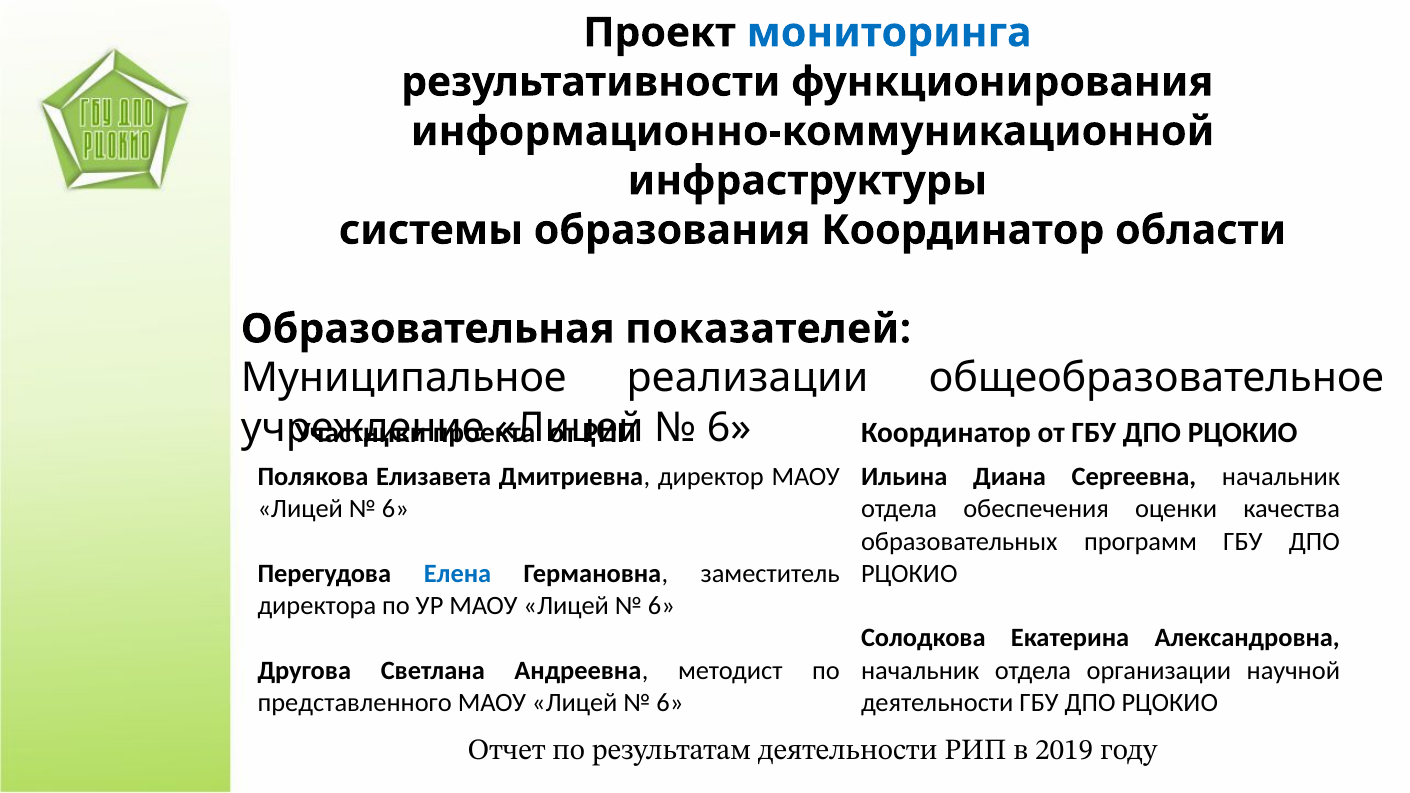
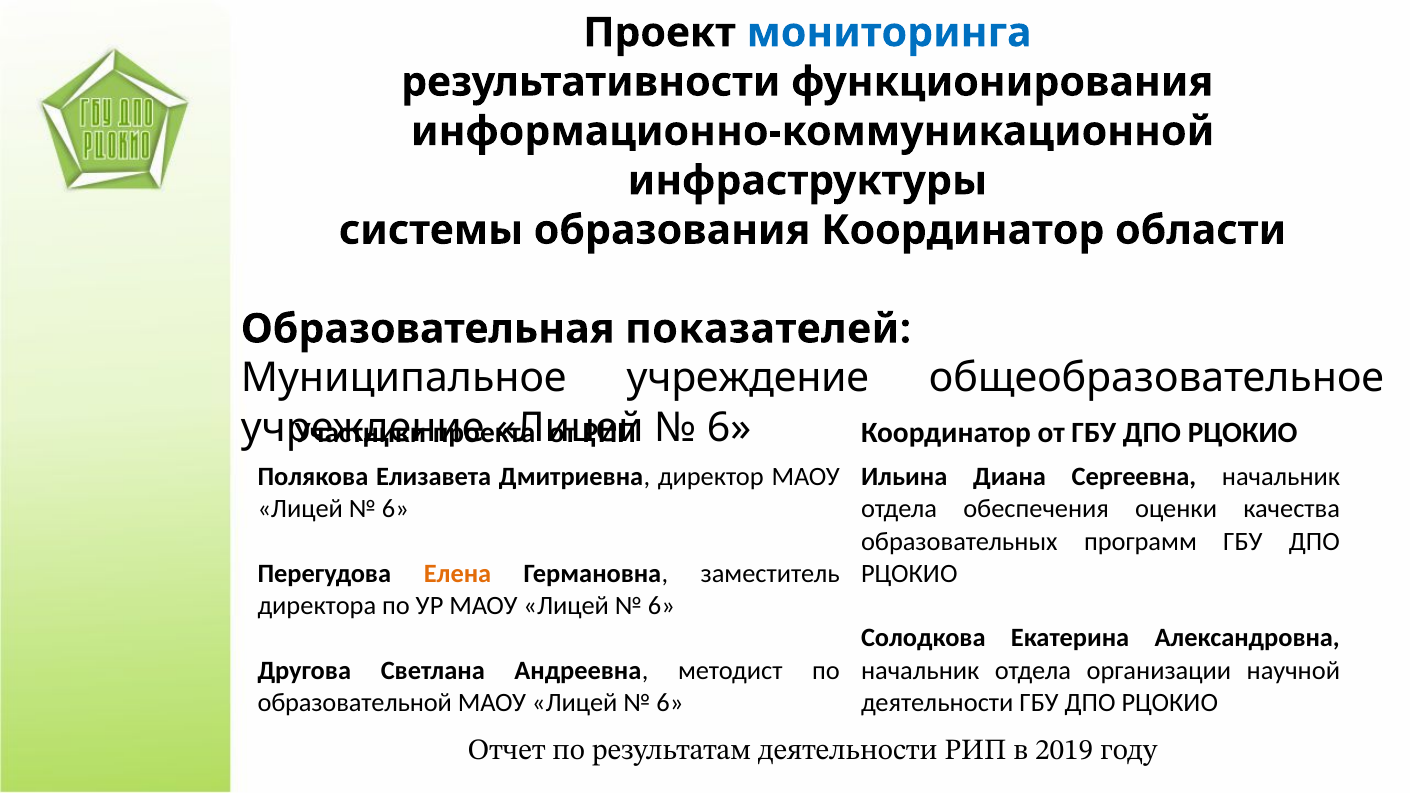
Муниципальное реализации: реализации -> учреждение (748, 378)
Елена colour: blue -> orange (458, 574)
представленного: представленного -> образовательной (355, 703)
